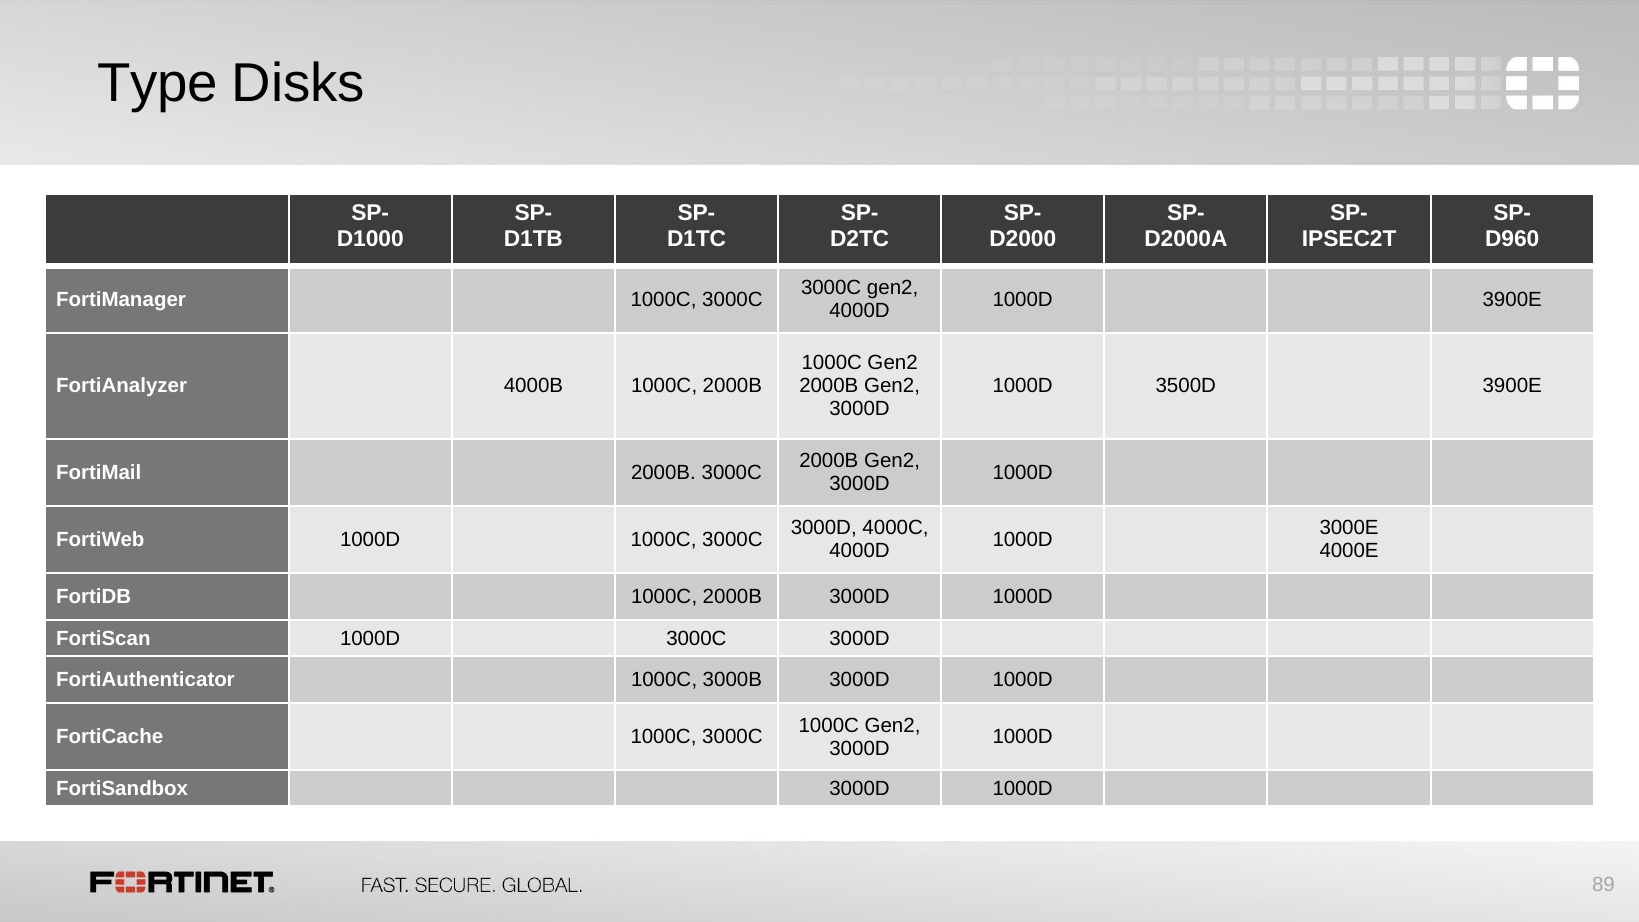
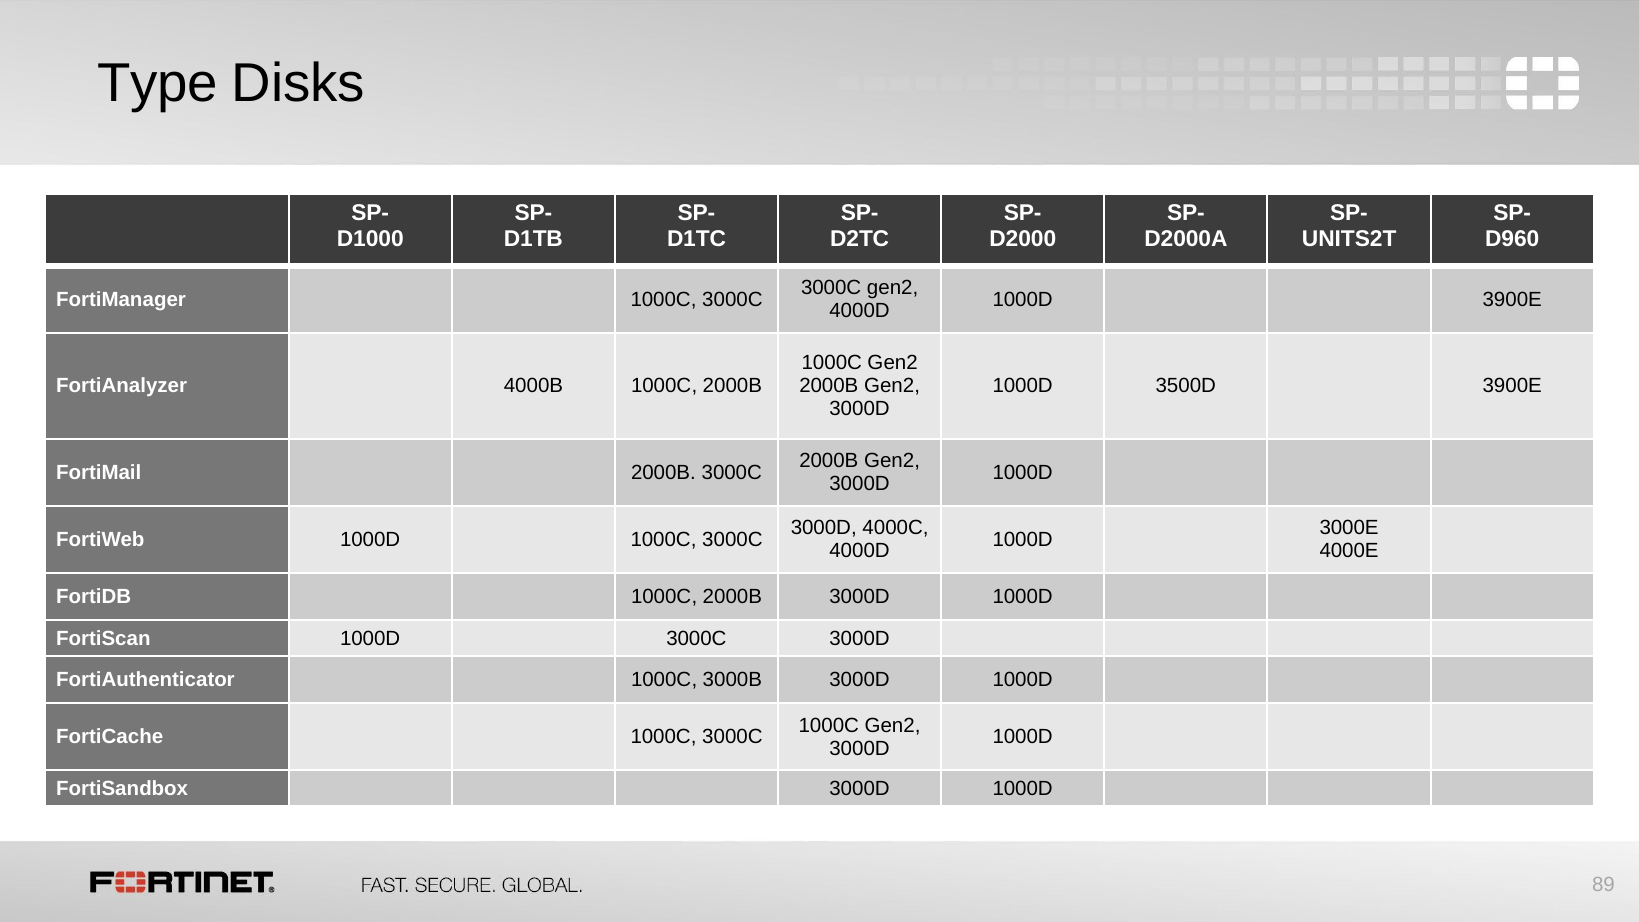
IPSEC2T: IPSEC2T -> UNITS2T (1349, 239)
